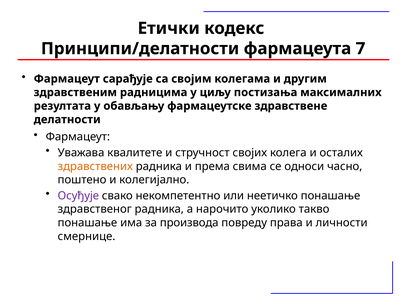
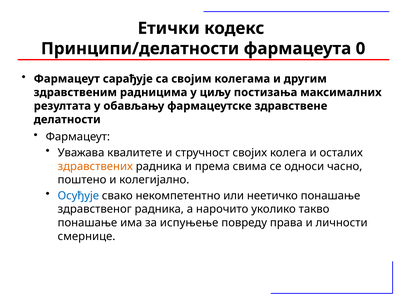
7: 7 -> 0 (361, 49)
Осуђује colour: purple -> blue (78, 196)
производа: производа -> испуњење (189, 223)
